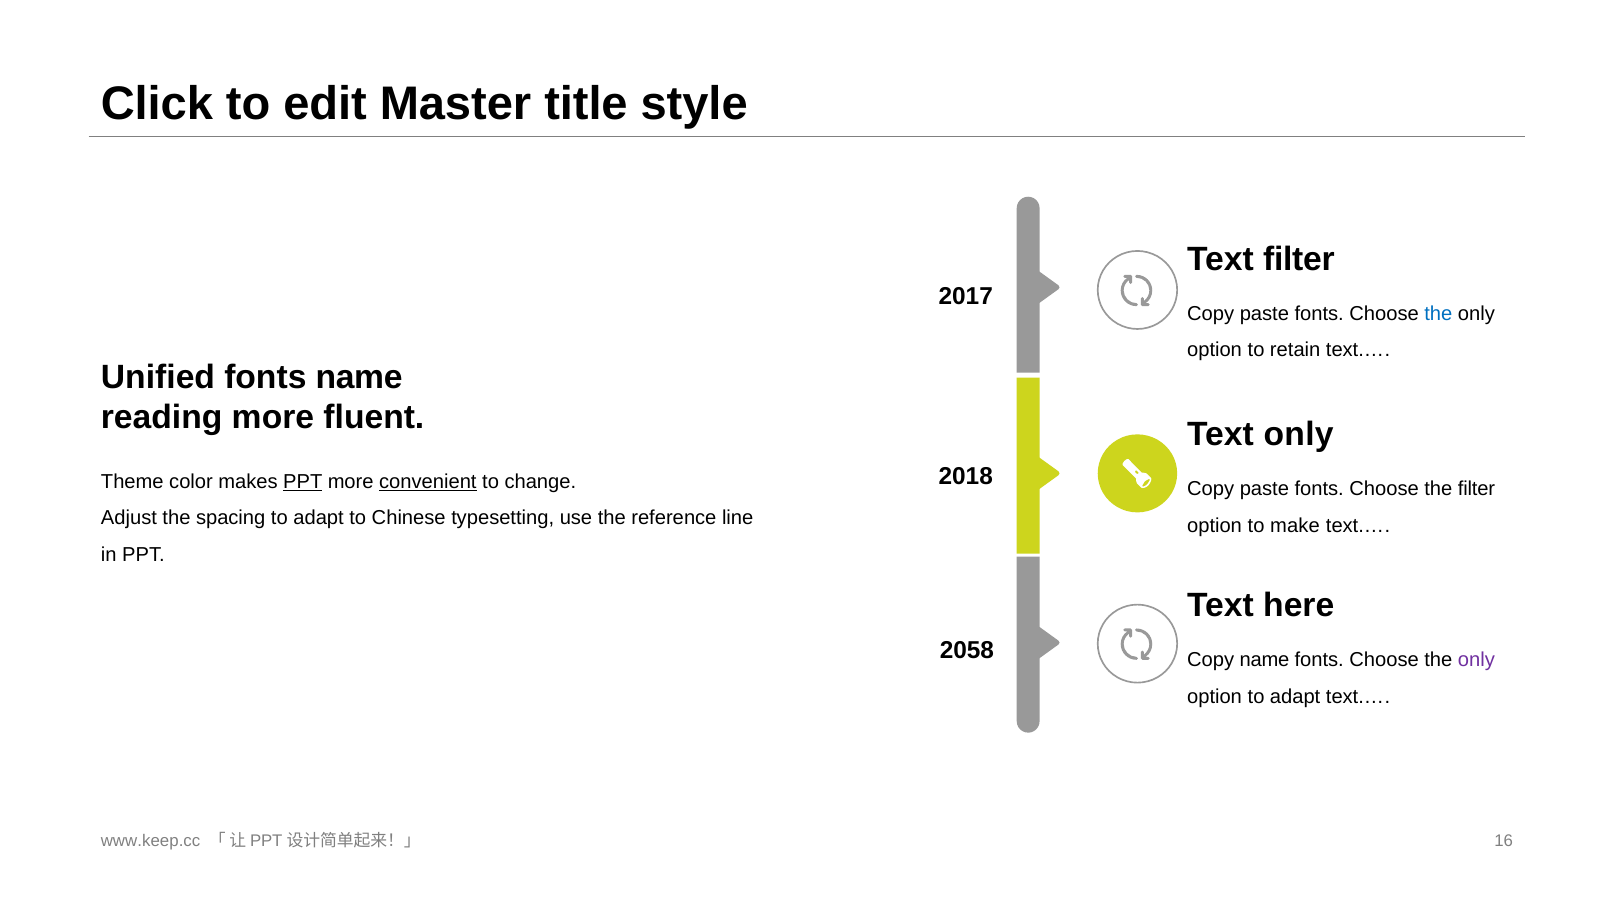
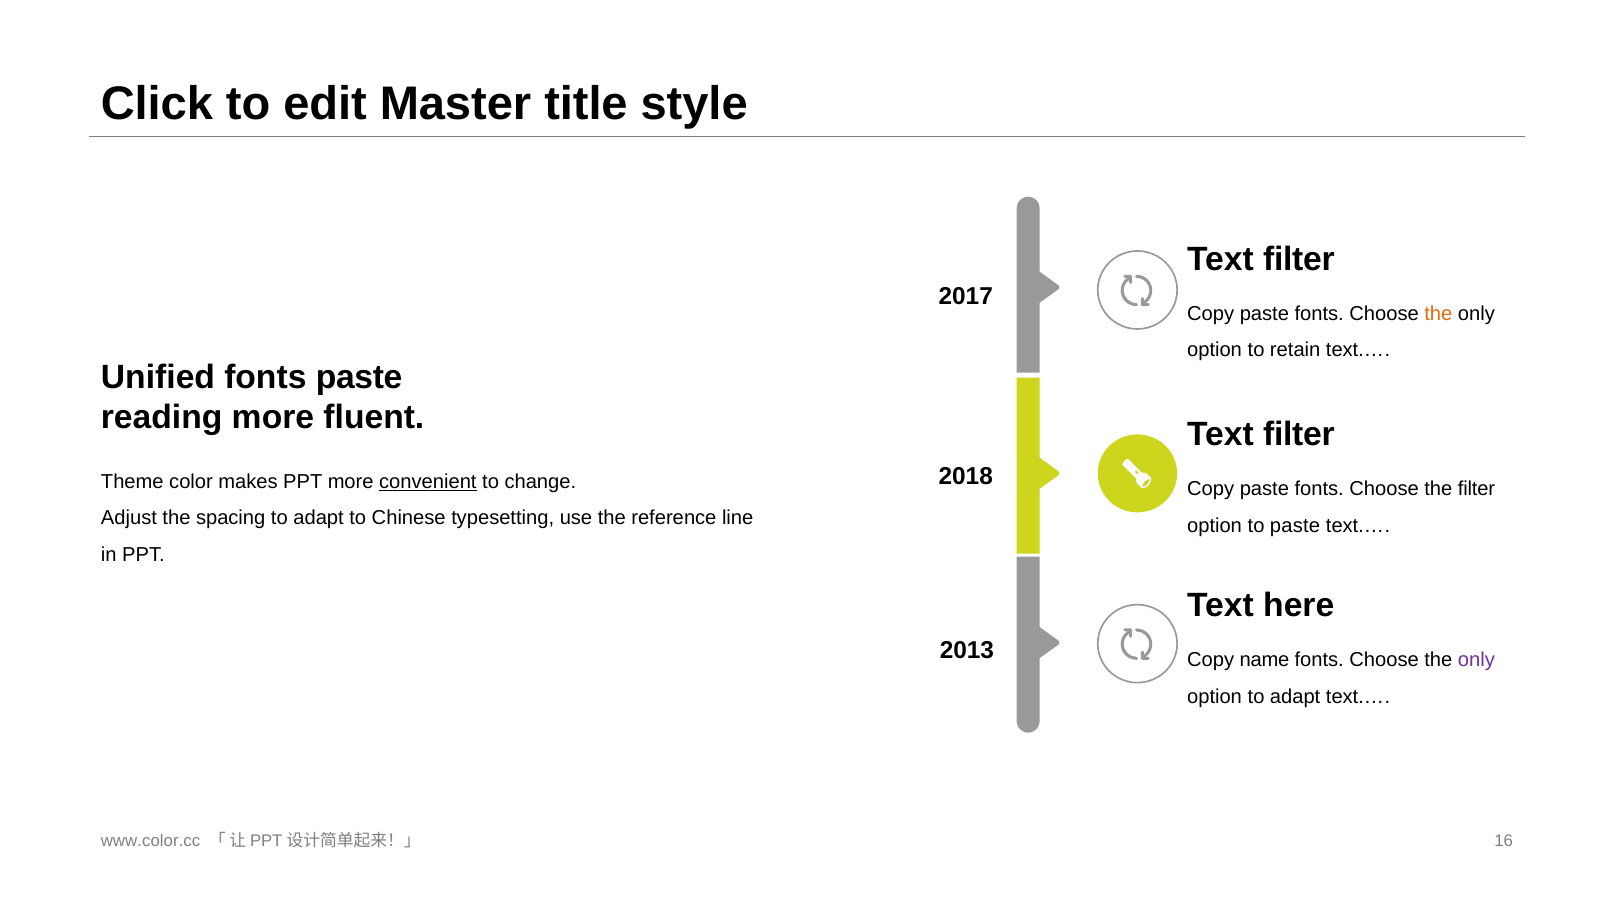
the colour: blue -> orange (1438, 314)
fonts name: name -> paste (359, 377)
only: only -> filter (1299, 434)
PPT underline: present -> none (303, 482)
to make: make -> paste (1295, 526)
2058: 2058 -> 2013 (967, 650)
www.keep.cc: www.keep.cc -> www.color.cc (151, 841)
